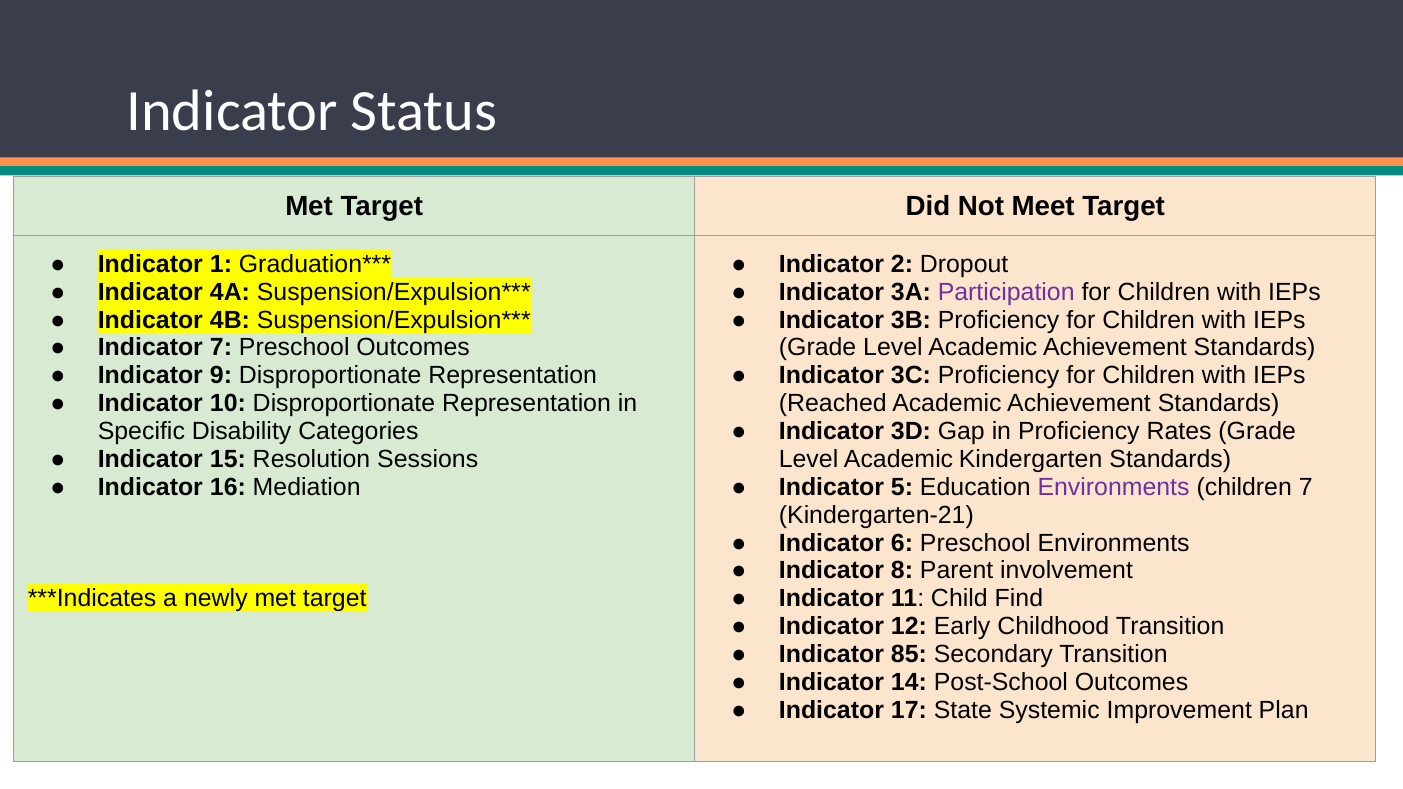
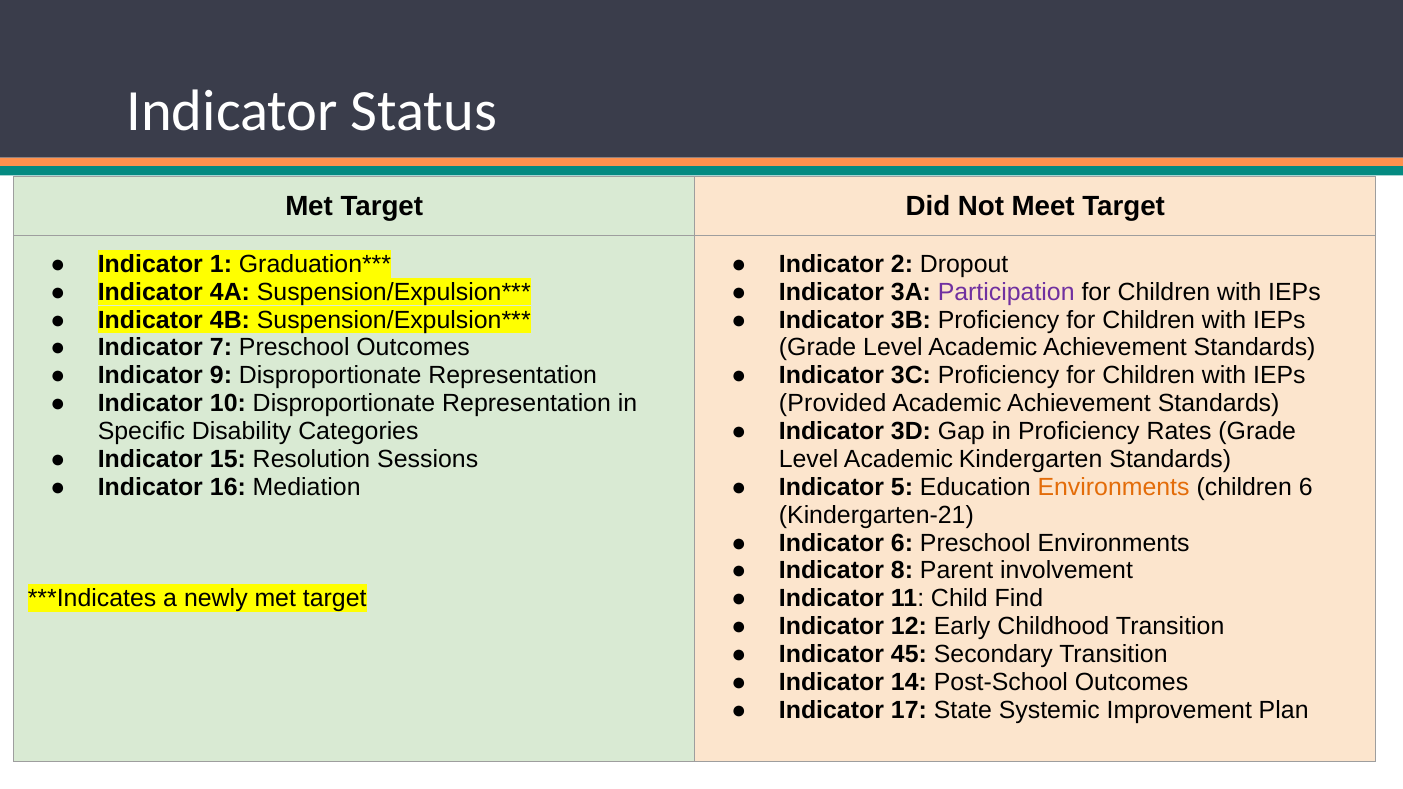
Reached: Reached -> Provided (833, 404)
Environments colour: purple -> orange (1114, 487)
children 7: 7 -> 6 (1306, 487)
85: 85 -> 45 (909, 655)
